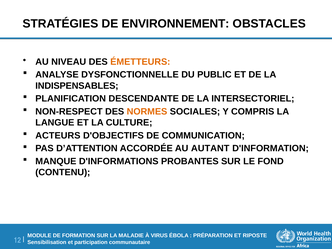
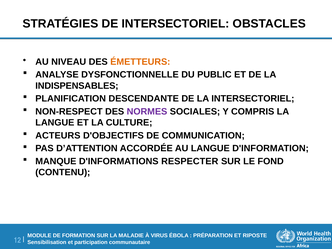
DE ENVIRONNEMENT: ENVIRONNEMENT -> INTERSECTORIEL (176, 24)
NORMES colour: orange -> purple (147, 112)
AU AUTANT: AUTANT -> LANGUE (210, 148)
PROBANTES: PROBANTES -> RESPECTER (190, 161)
